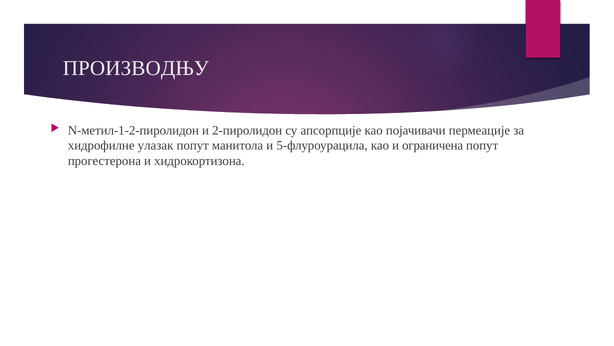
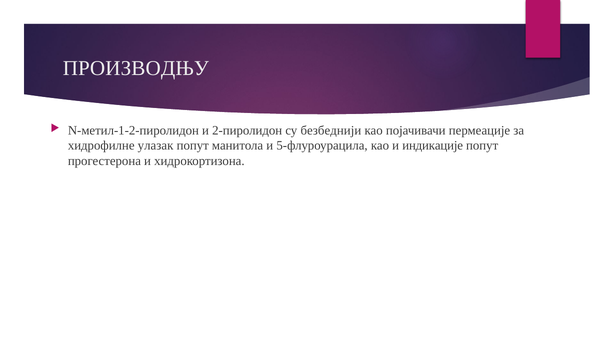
апсорпције: апсорпције -> безбеднији (331, 130)
ограничена: ограничена -> индикације (433, 145)
